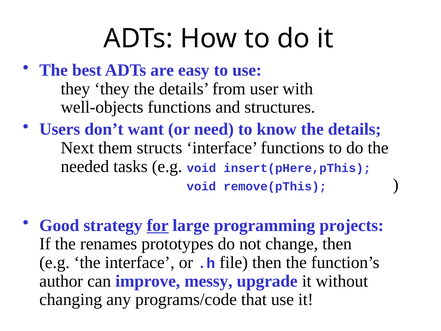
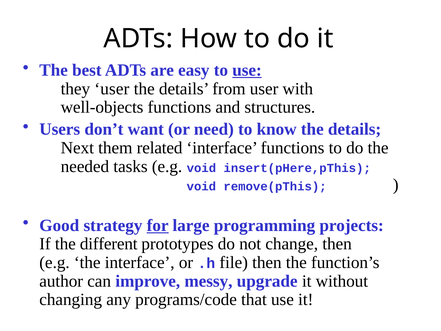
use underline: none -> present (247, 70)
they they: they -> user (112, 89)
structs: structs -> related (160, 148)
renames: renames -> different (109, 244)
